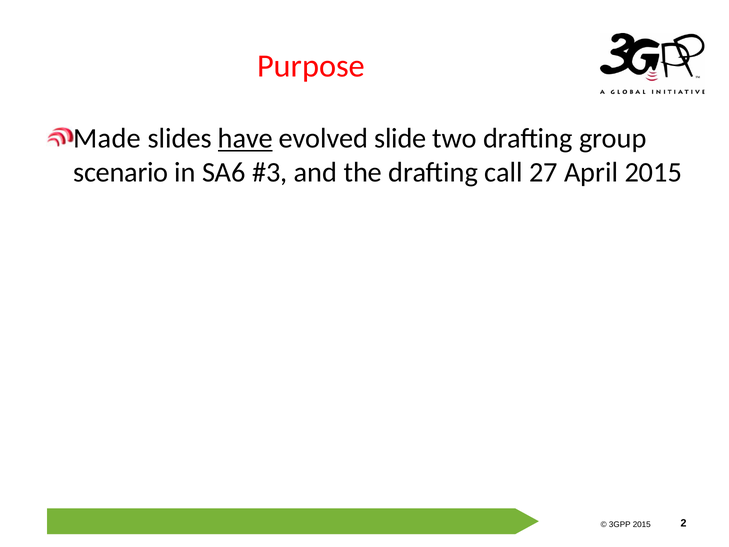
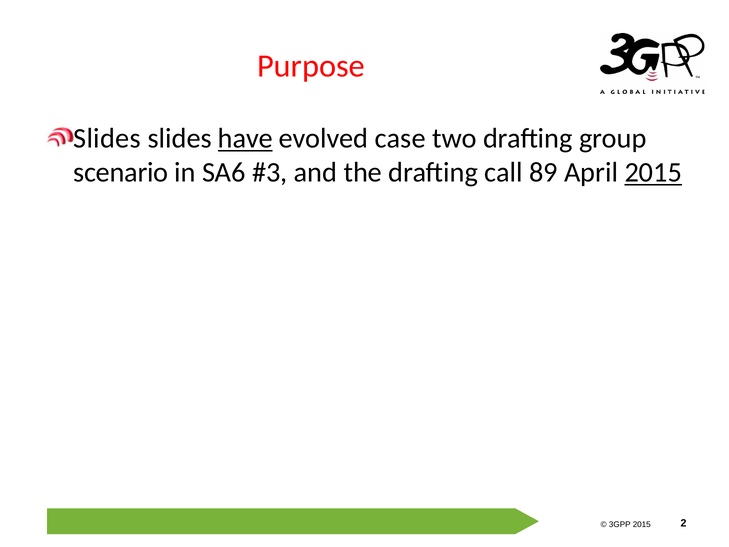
Made: Made -> Slides (107, 139)
slide: slide -> case (400, 139)
27: 27 -> 89 (543, 172)
2015 underline: none -> present (653, 172)
